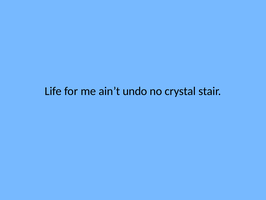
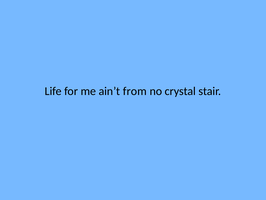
undo: undo -> from (135, 91)
